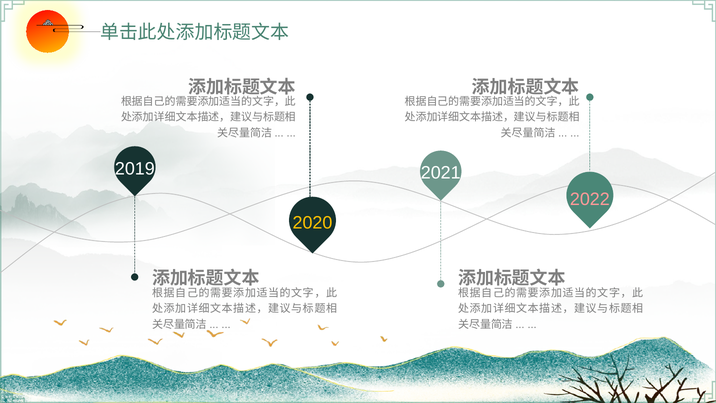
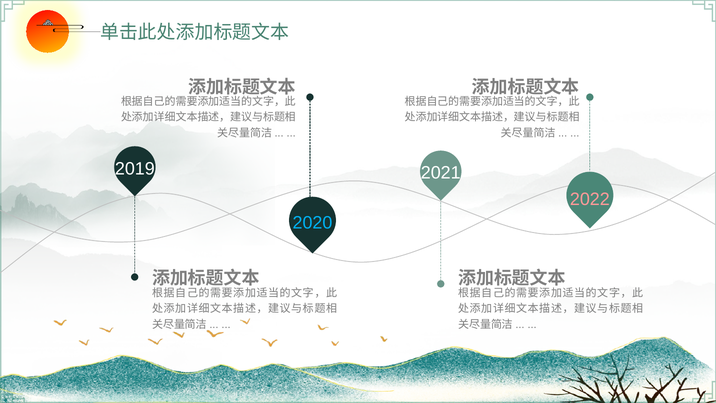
2020 colour: yellow -> light blue (312, 223)
